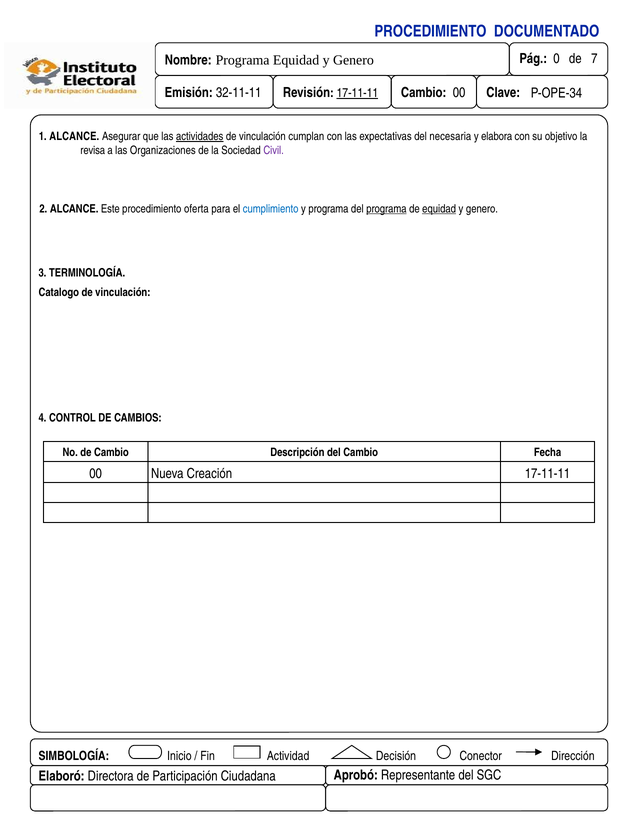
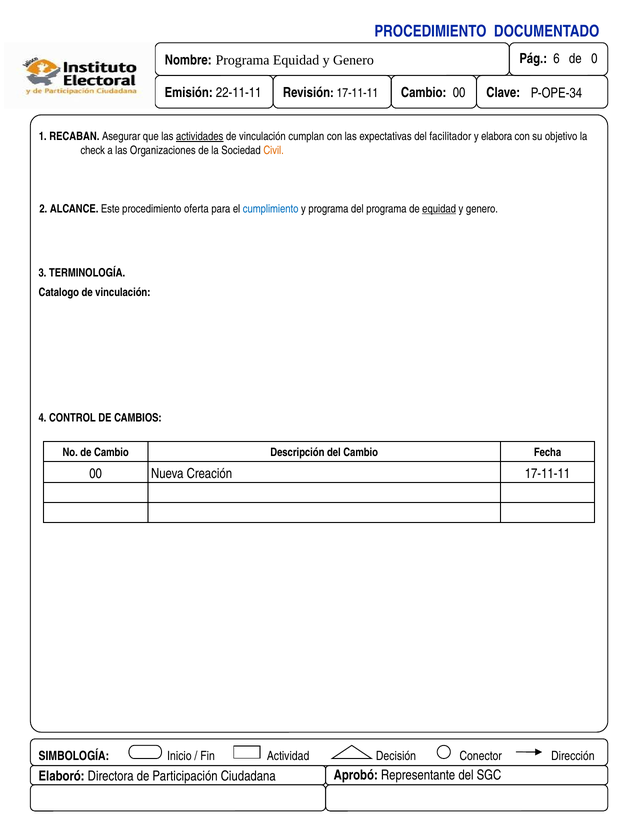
0: 0 -> 6 (556, 59)
7: 7 -> 0 (594, 59)
32-11-11: 32-11-11 -> 22-11-11 (239, 93)
17-11-11 underline: present -> none (357, 93)
1 ALCANCE: ALCANCE -> RECABAN (74, 136)
necesaria: necesaria -> facilitador (450, 136)
revisa: revisa -> check (93, 150)
Civil colour: purple -> orange (274, 150)
programa underline: present -> none (386, 209)
